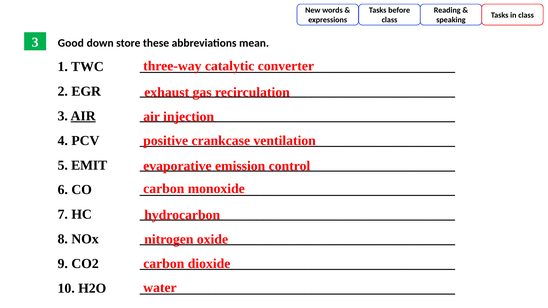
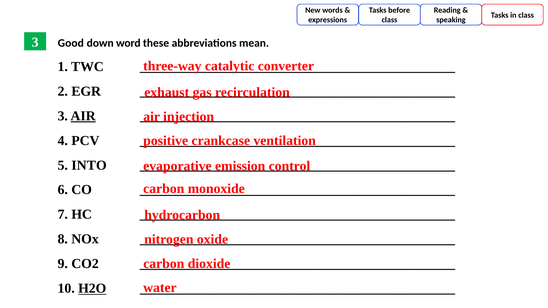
store: store -> word (128, 43)
EMIT: EMIT -> INTO (89, 165)
H2O underline: none -> present (92, 289)
